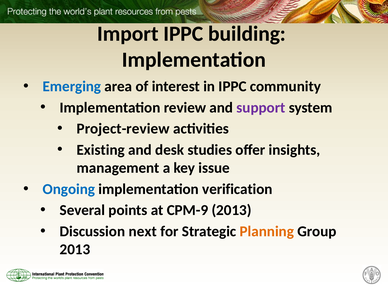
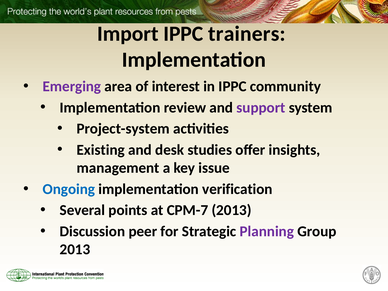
building: building -> trainers (247, 34)
Emerging colour: blue -> purple (72, 86)
Project-review: Project-review -> Project-system (123, 129)
CPM-9: CPM-9 -> CPM-7 (187, 210)
next: next -> peer (143, 231)
Planning colour: orange -> purple (267, 231)
